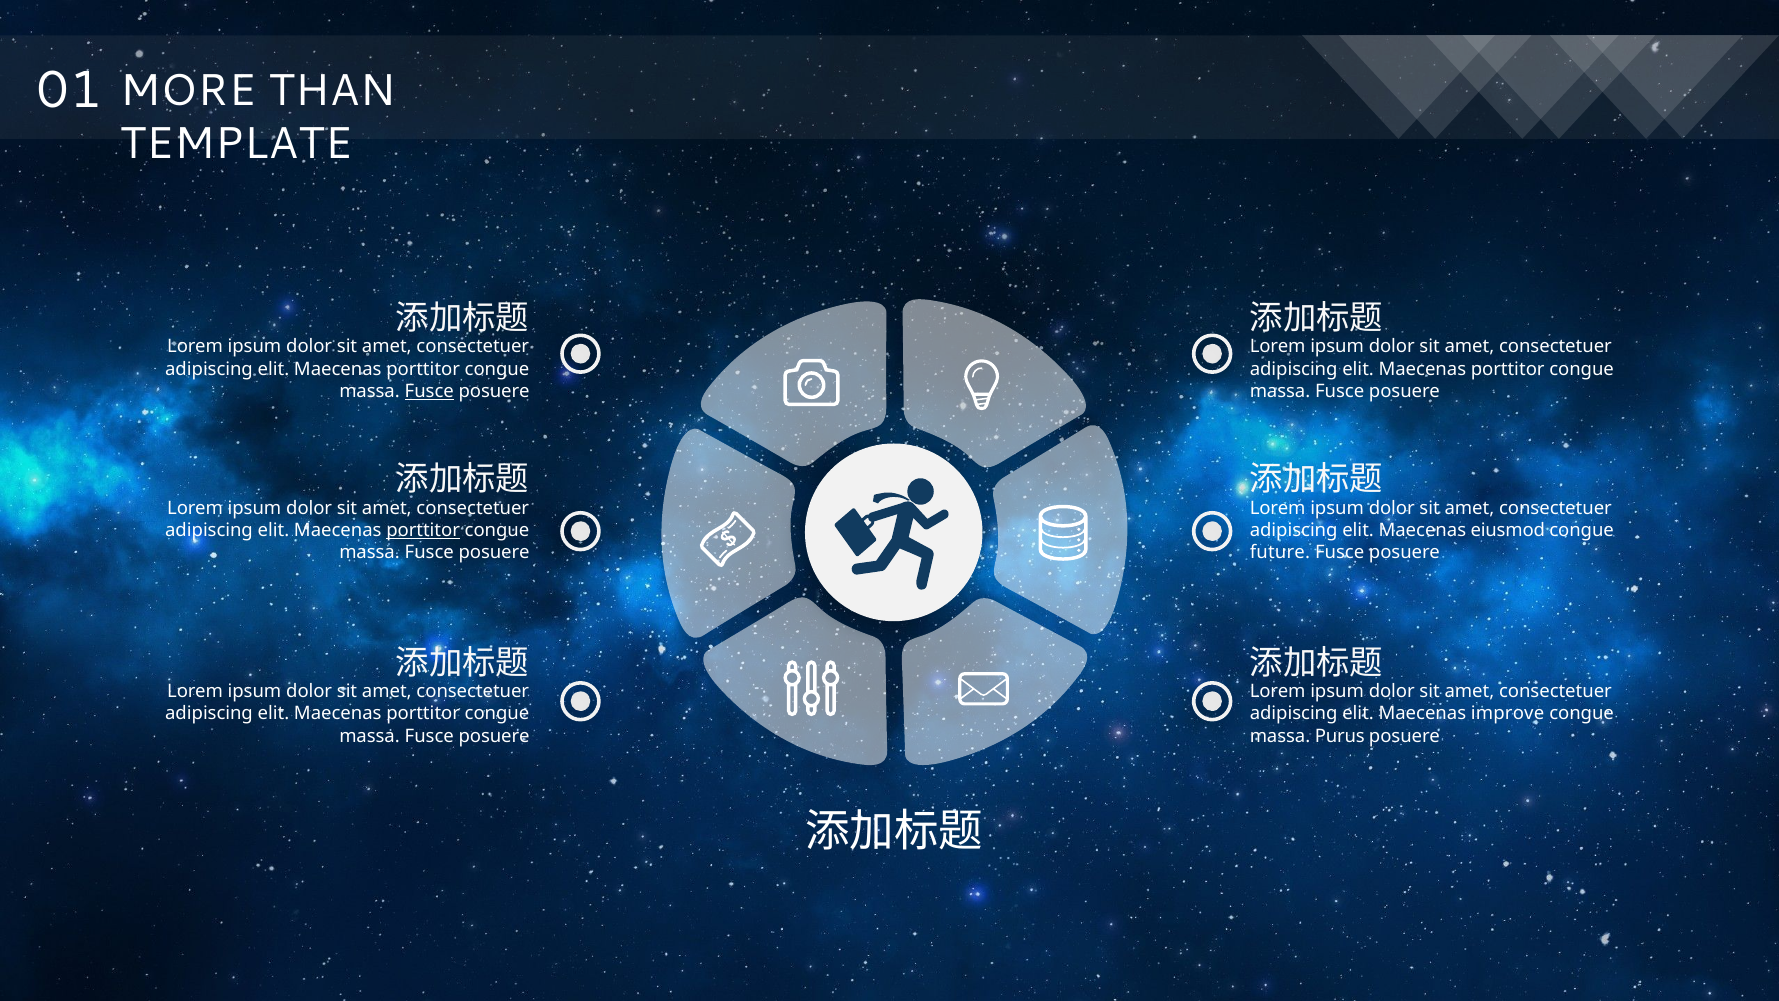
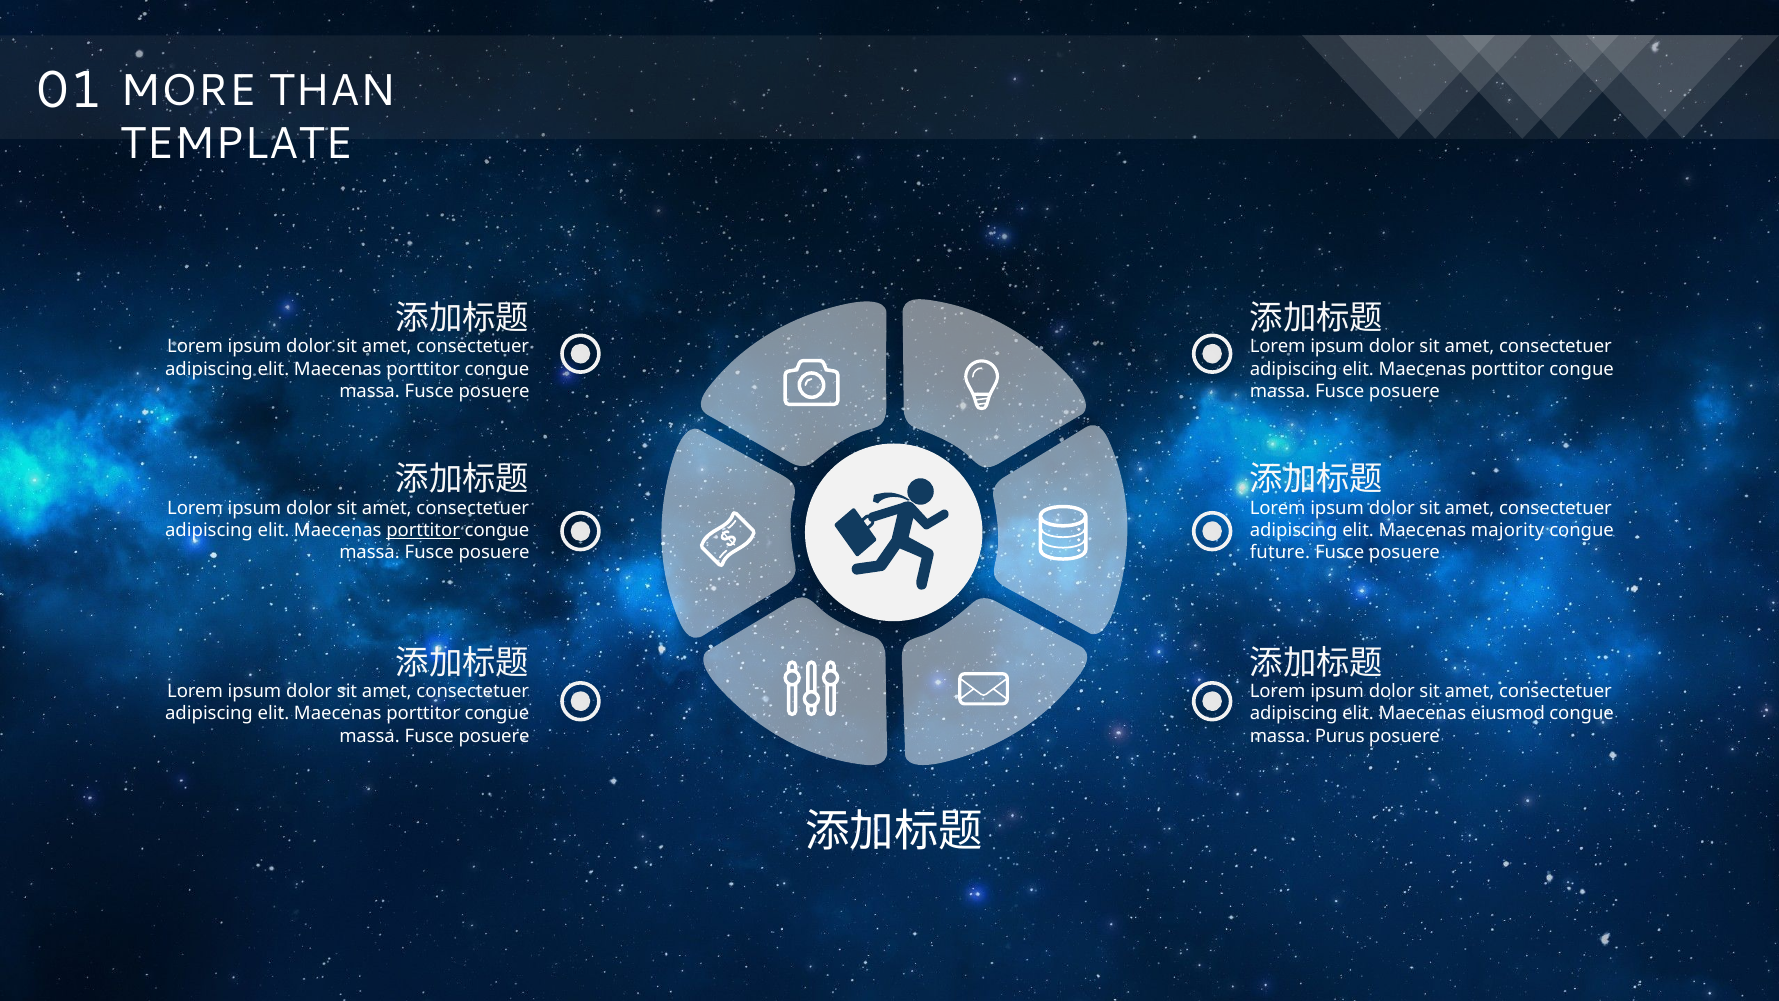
Fusce underline: present -> none (429, 391)
eiusmod: eiusmod -> majority (1508, 530)
improve: improve -> eiusmod (1508, 714)
